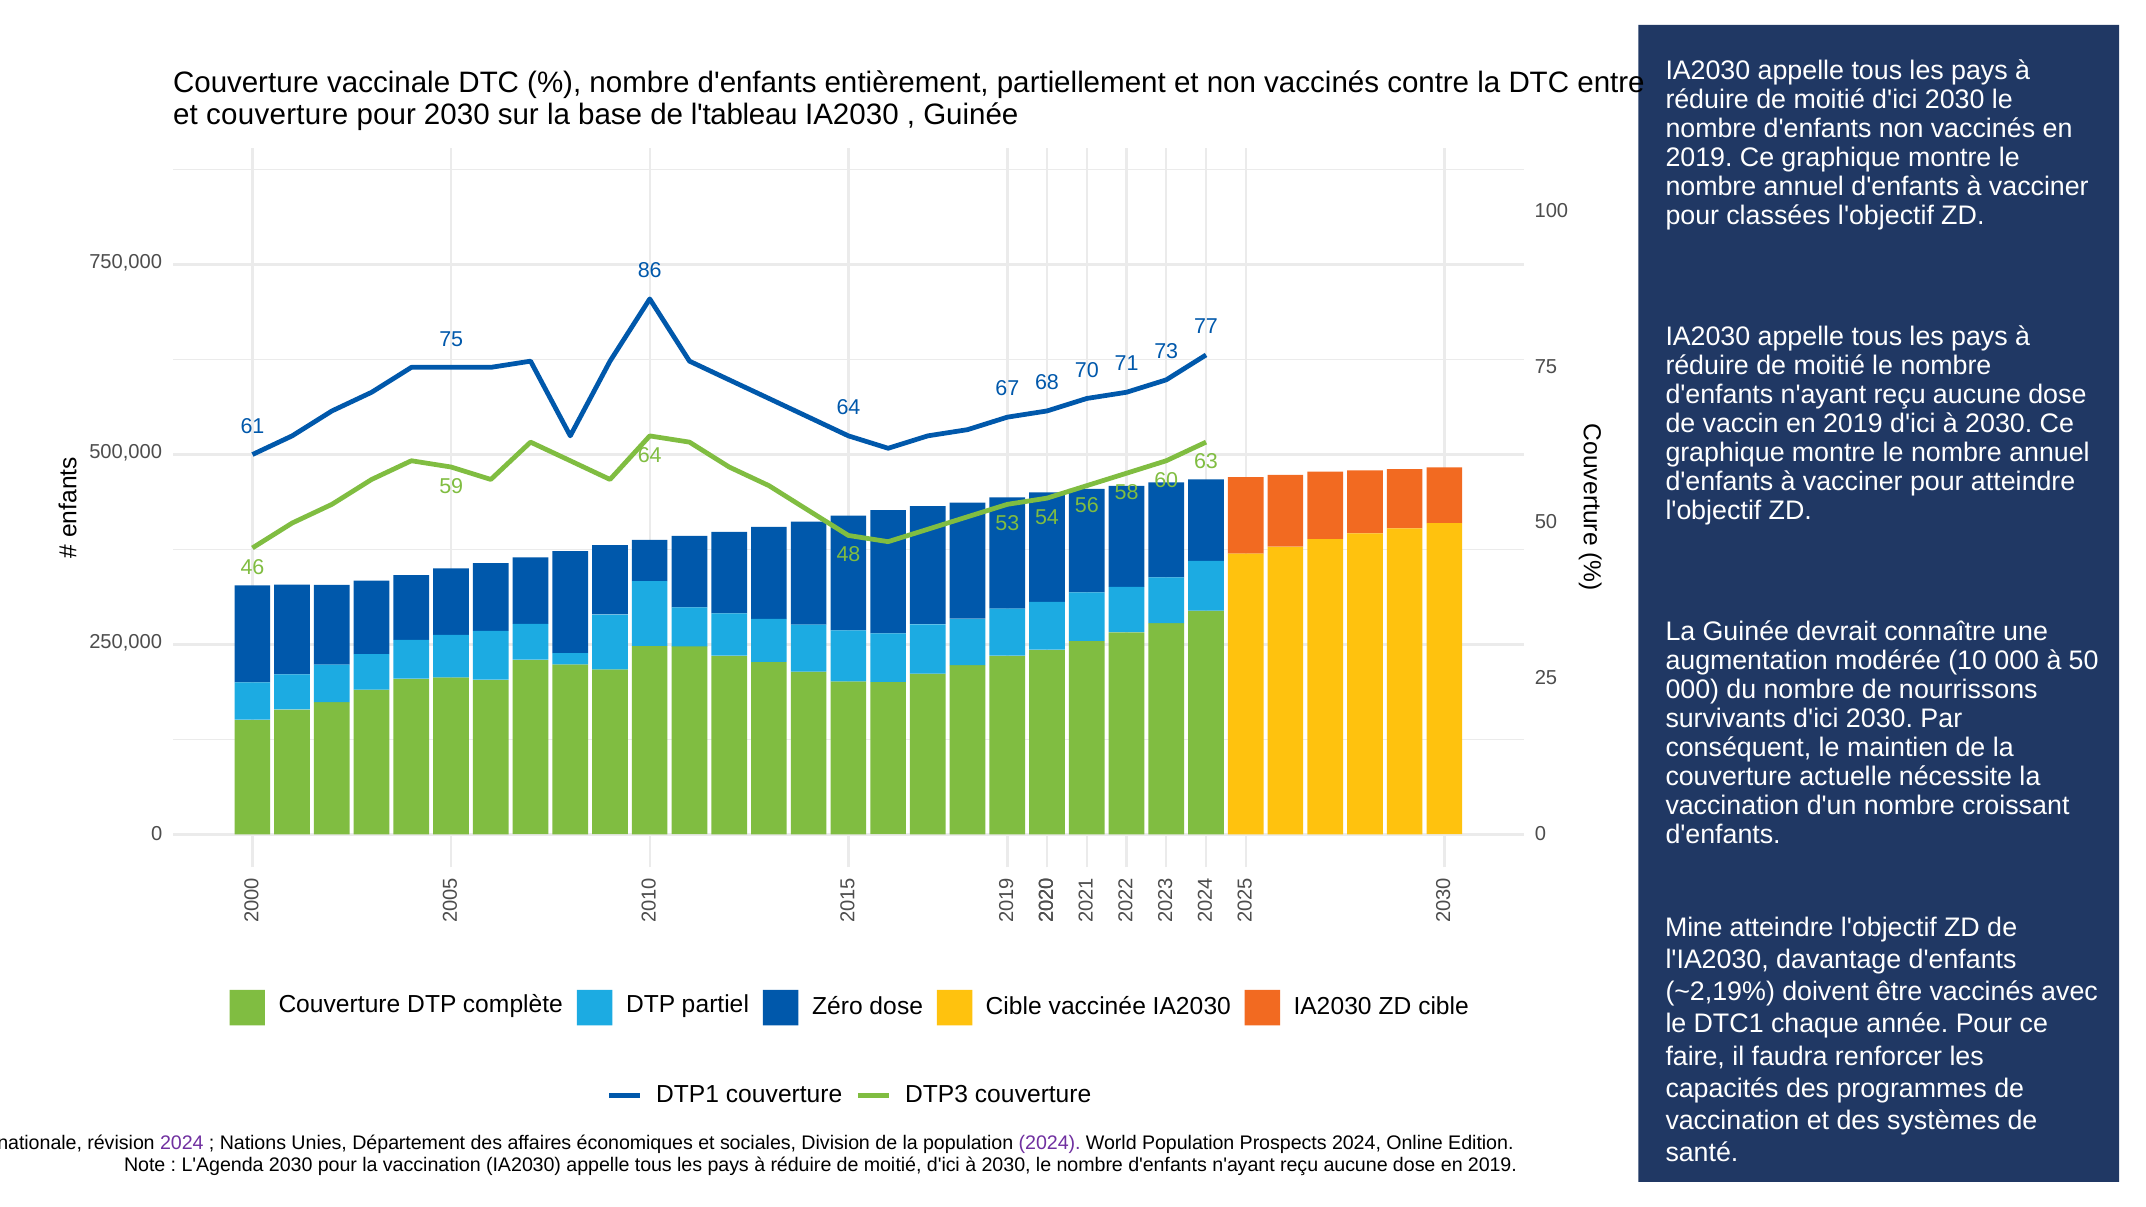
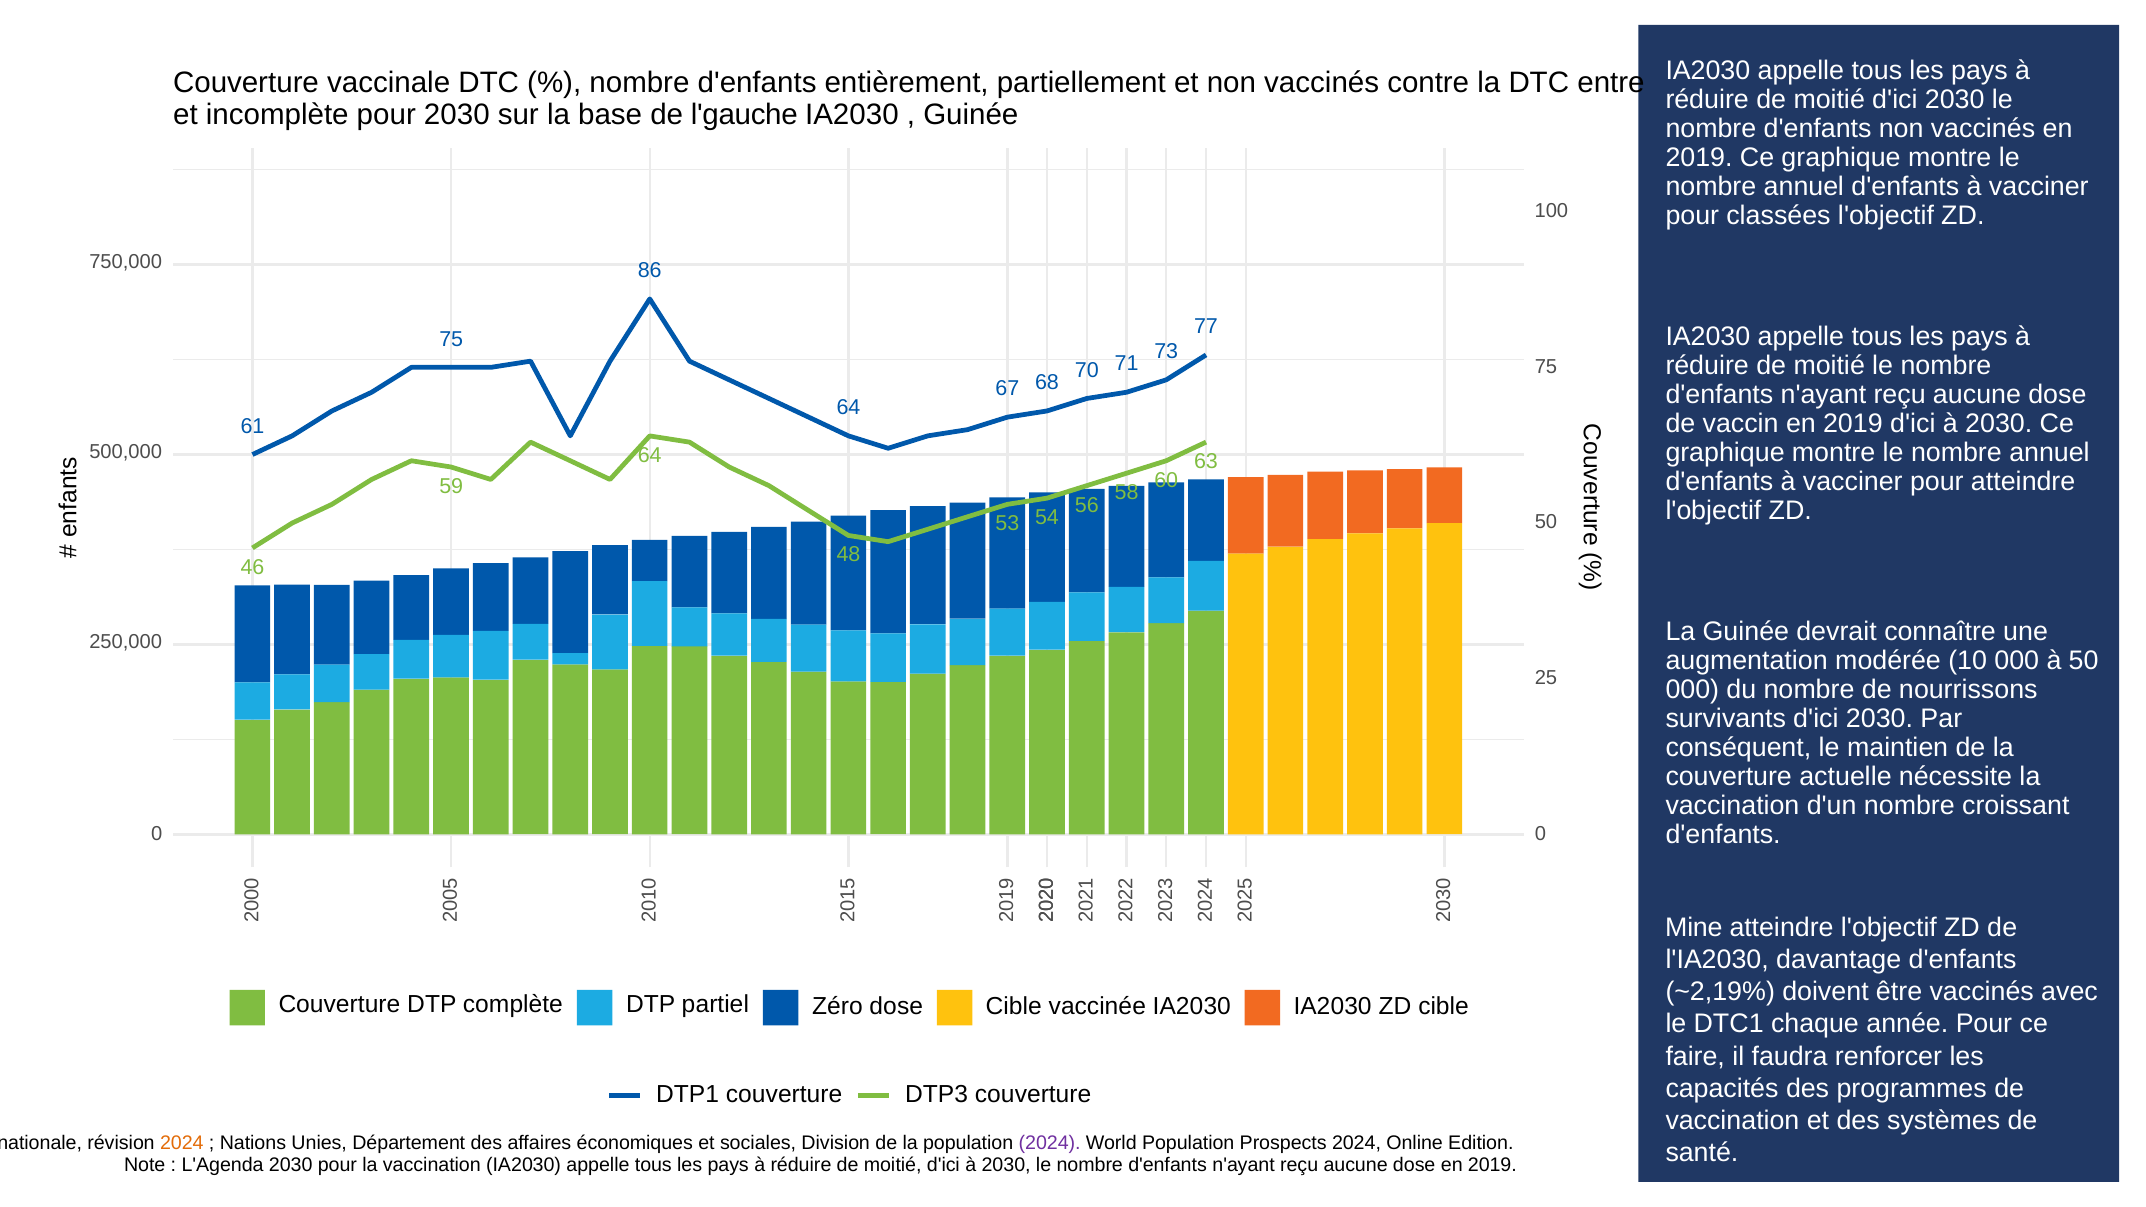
et couverture: couverture -> incomplète (277, 115)
l'tableau: l'tableau -> l'gauche (744, 115)
2024 colour: purple -> orange (182, 1144)
